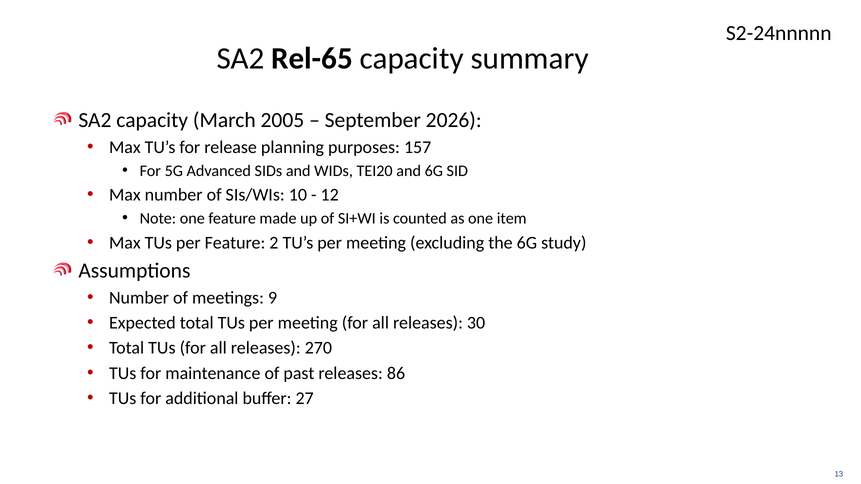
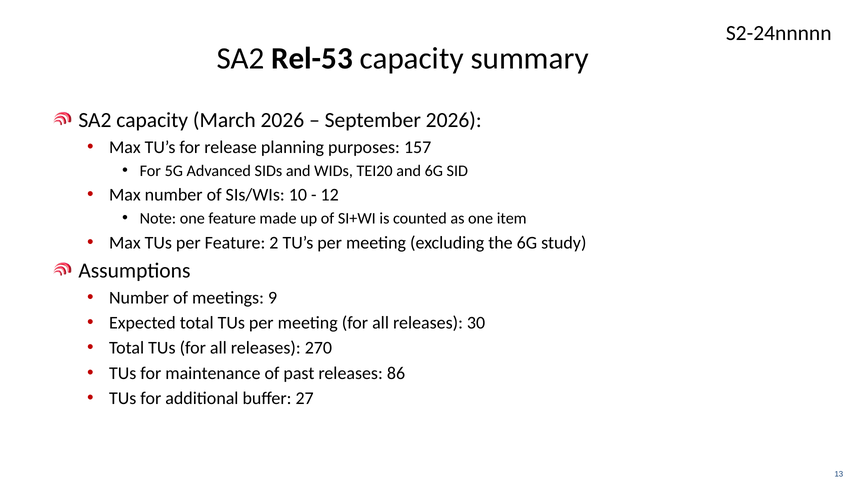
Rel-65: Rel-65 -> Rel-53 (312, 59)
March 2005: 2005 -> 2026 (282, 120)
